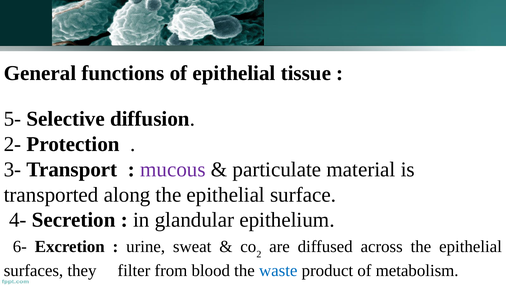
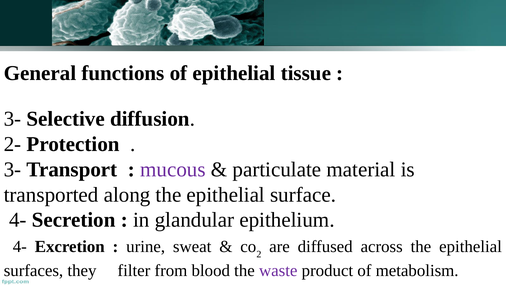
5-: 5- -> 3- (13, 119)
6-: 6- -> 4- (20, 246)
waste colour: blue -> purple (278, 270)
